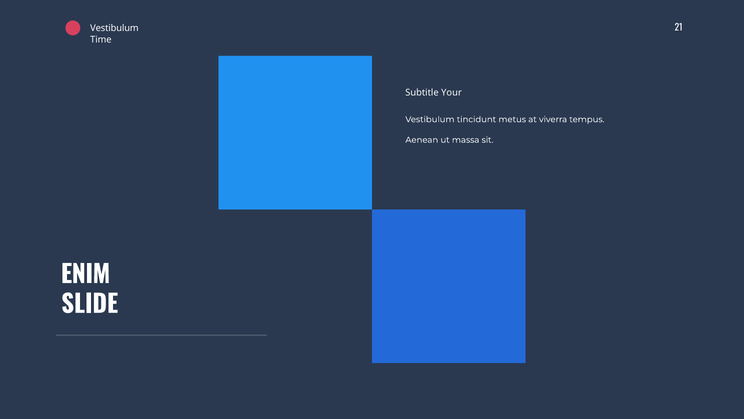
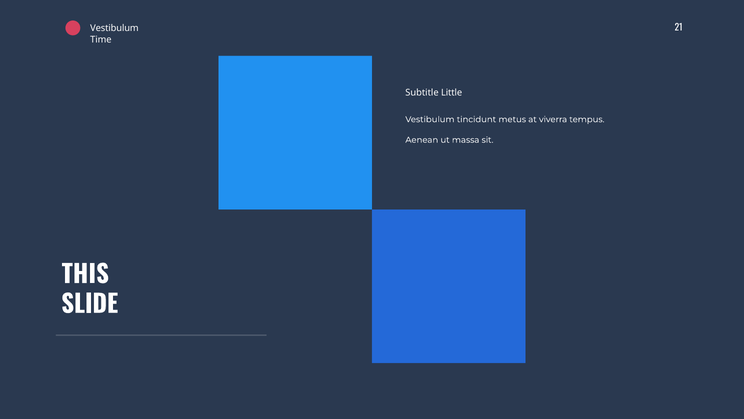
Your: Your -> Little (452, 93)
ENIM: ENIM -> THIS (85, 275)
